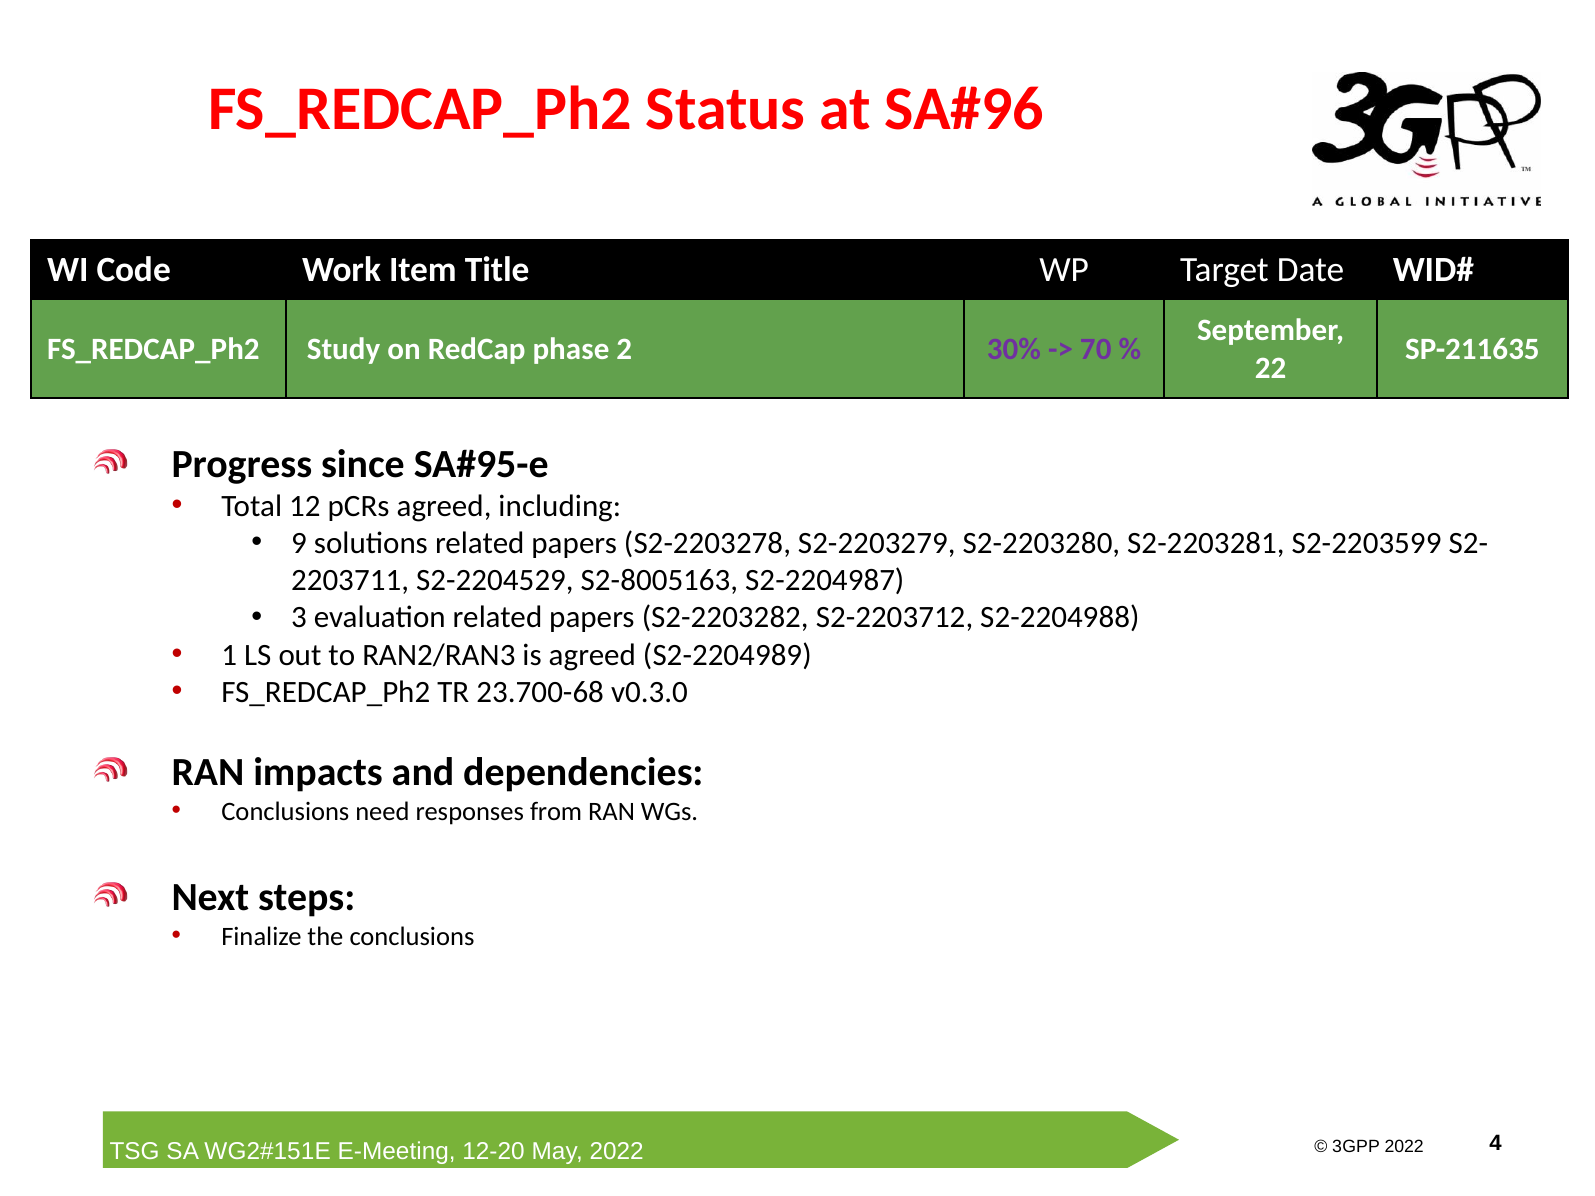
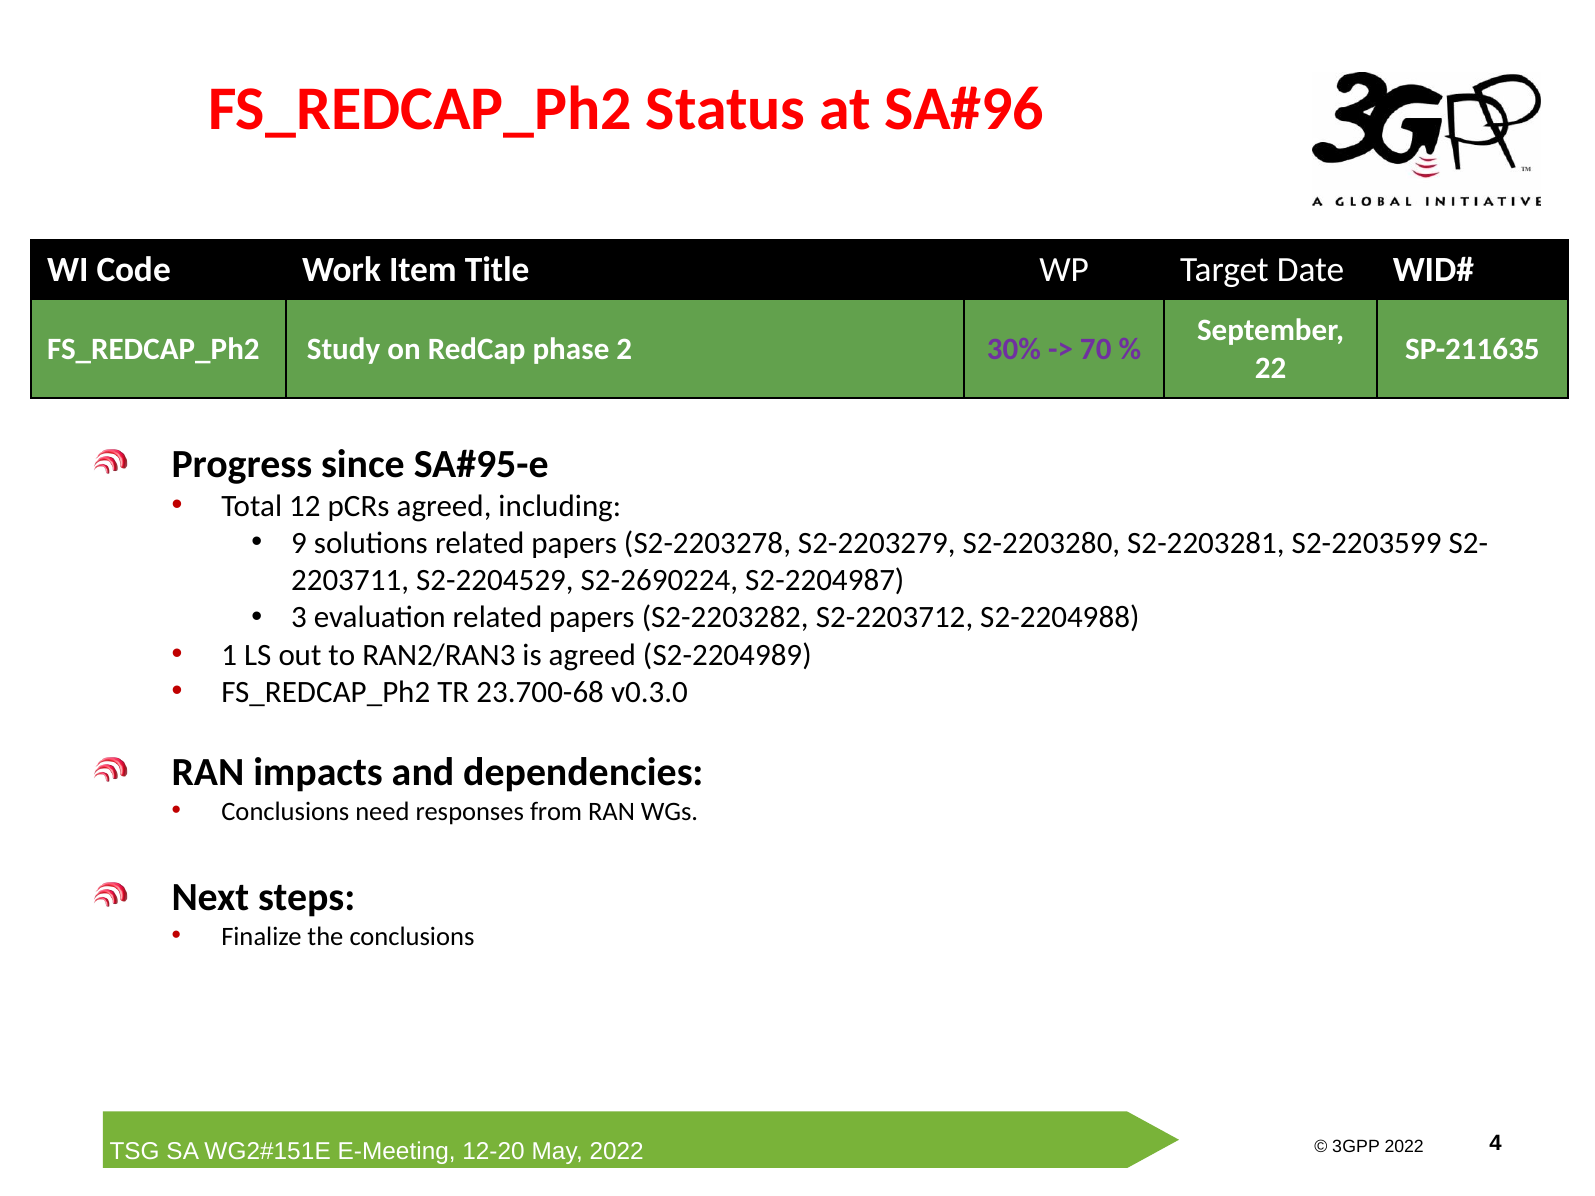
S2-8005163: S2-8005163 -> S2-2690224 (659, 581)
